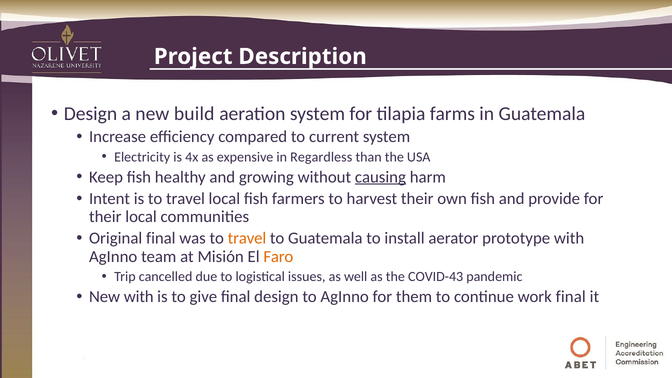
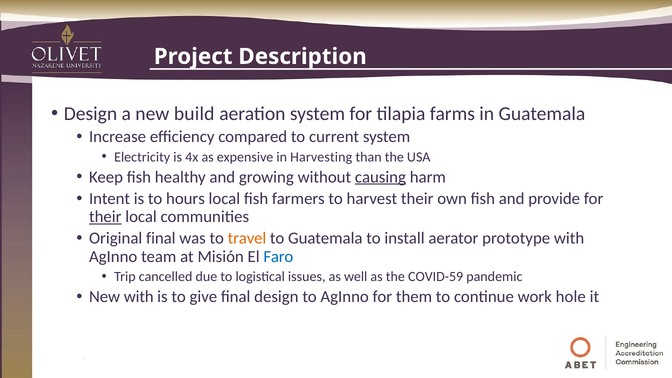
Regardless: Regardless -> Harvesting (321, 157)
is to travel: travel -> hours (185, 199)
their underline: none -> present (105, 217)
Faro colour: orange -> blue (278, 257)
COVID-43: COVID-43 -> COVID-59 (436, 277)
work final: final -> hole (571, 297)
